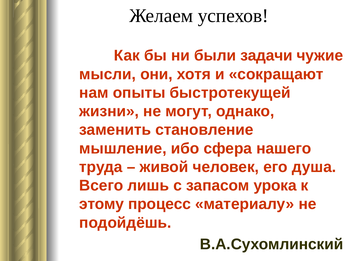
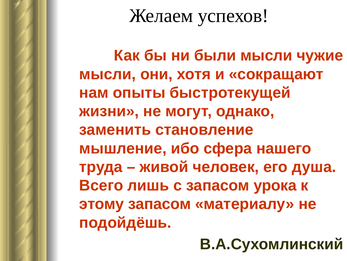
были задачи: задачи -> мысли (266, 55)
этому процесс: процесс -> запасом (160, 204)
